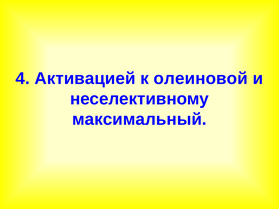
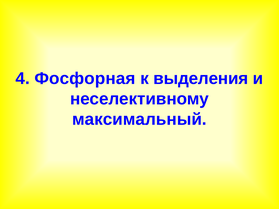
Активацией: Активацией -> Фосфорная (85, 79)
олеиновой: олеиновой -> выделения (201, 79)
